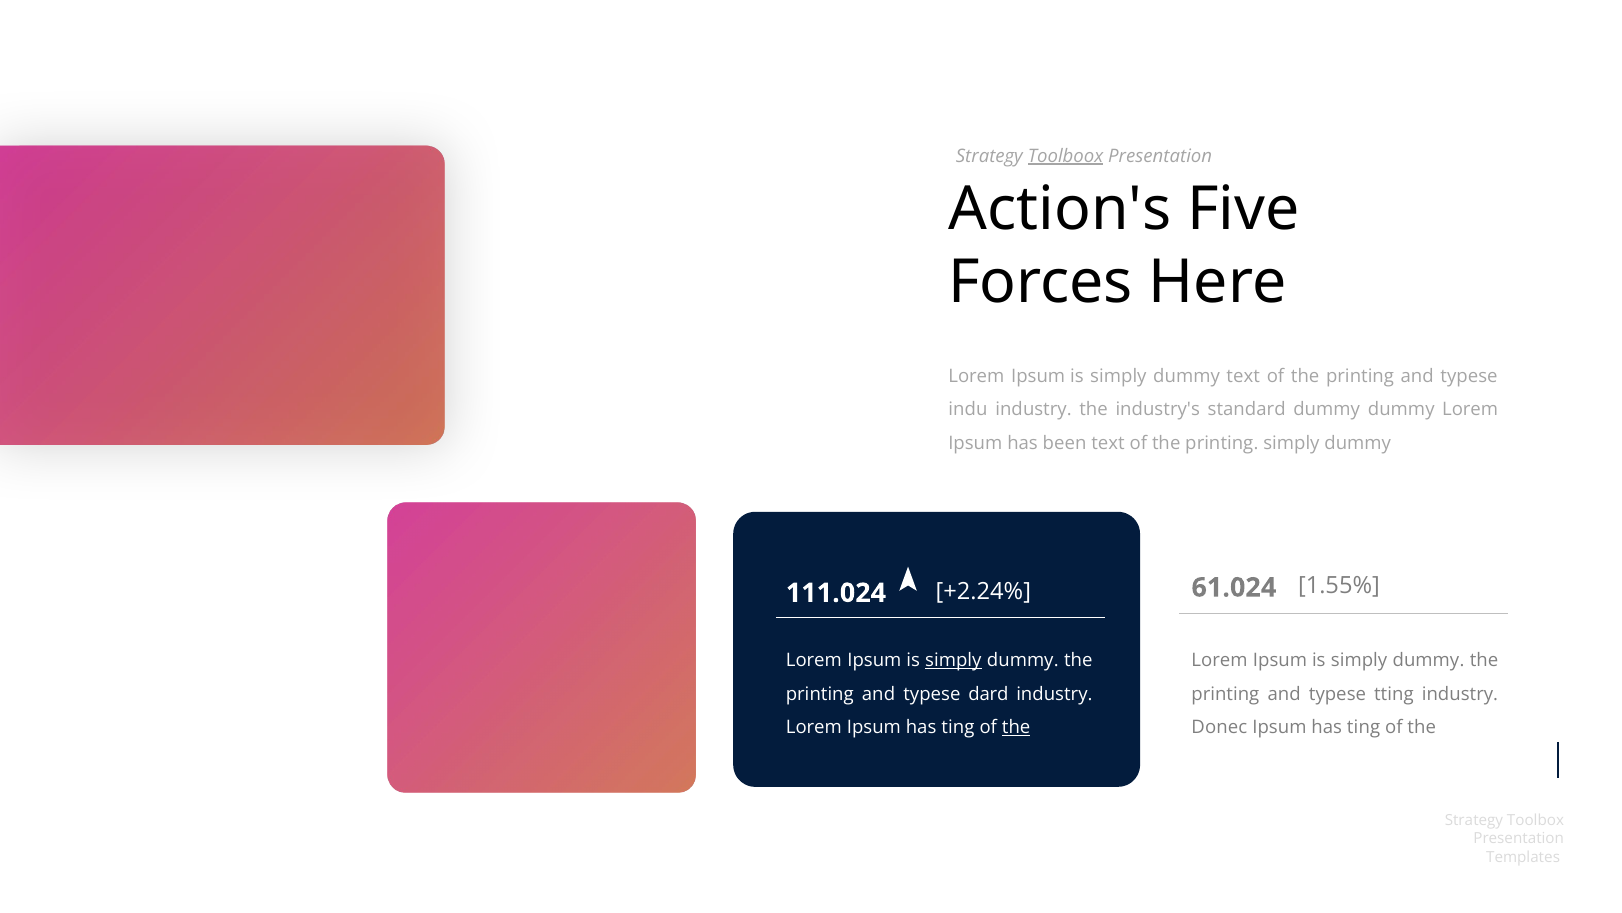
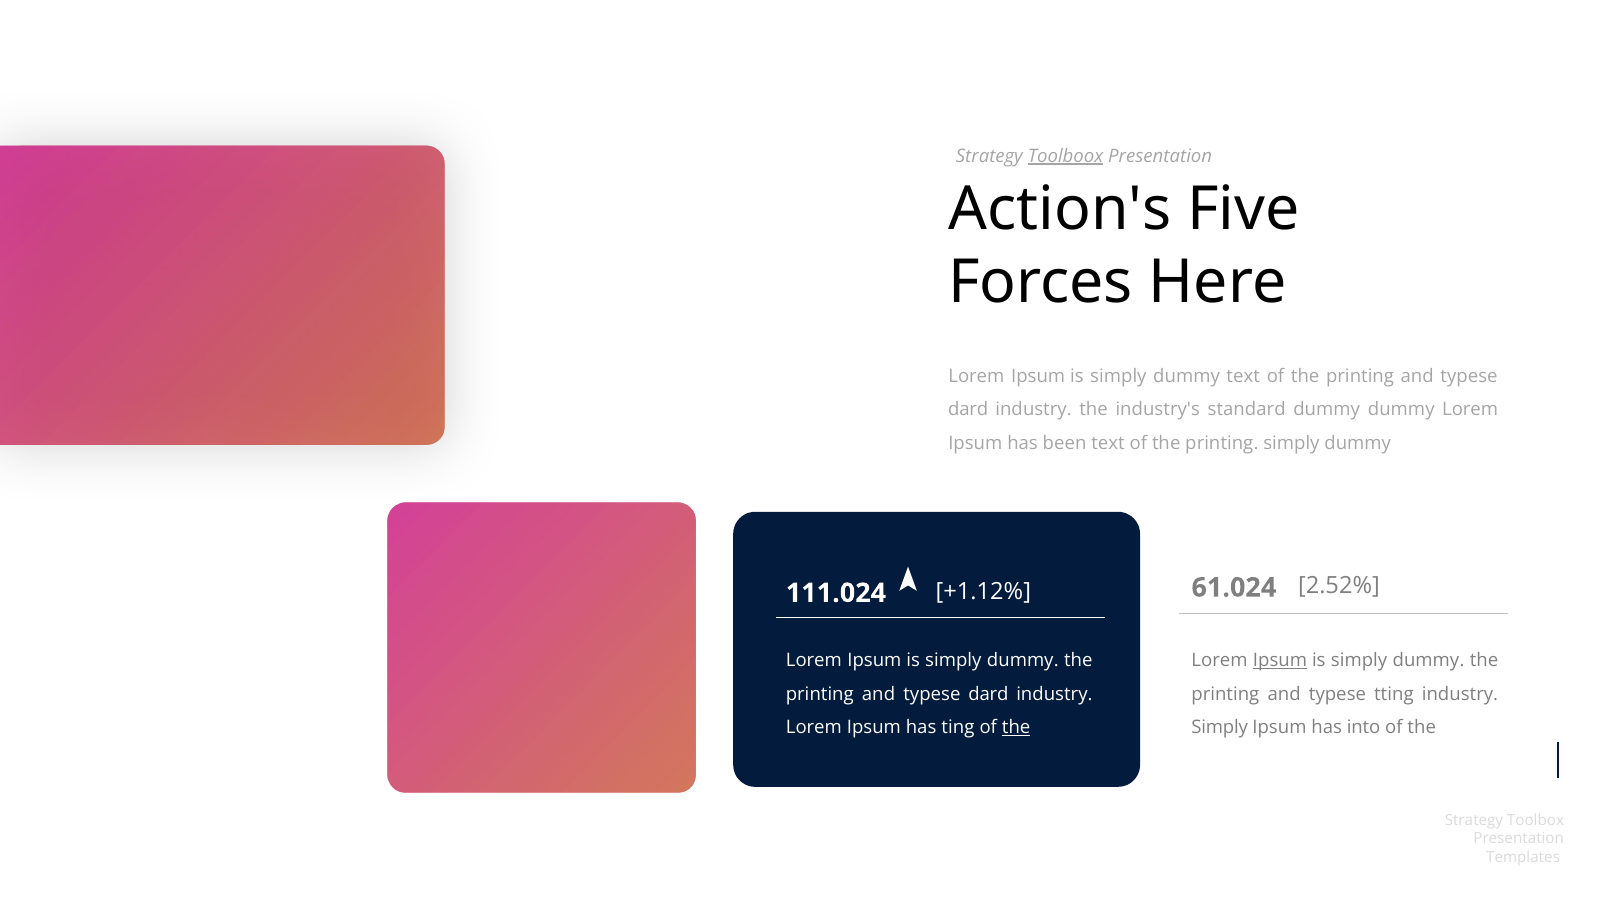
indu: indu -> dard (968, 409)
1.55%: 1.55% -> 2.52% (1339, 586)
+2.24%: +2.24% -> +1.12% (983, 591)
simply underline: present -> none (953, 660)
Ipsum underline: none -> present (1280, 660)
Donec: Donec -> Simply (1220, 727)
ting: ting -> into (1364, 727)
